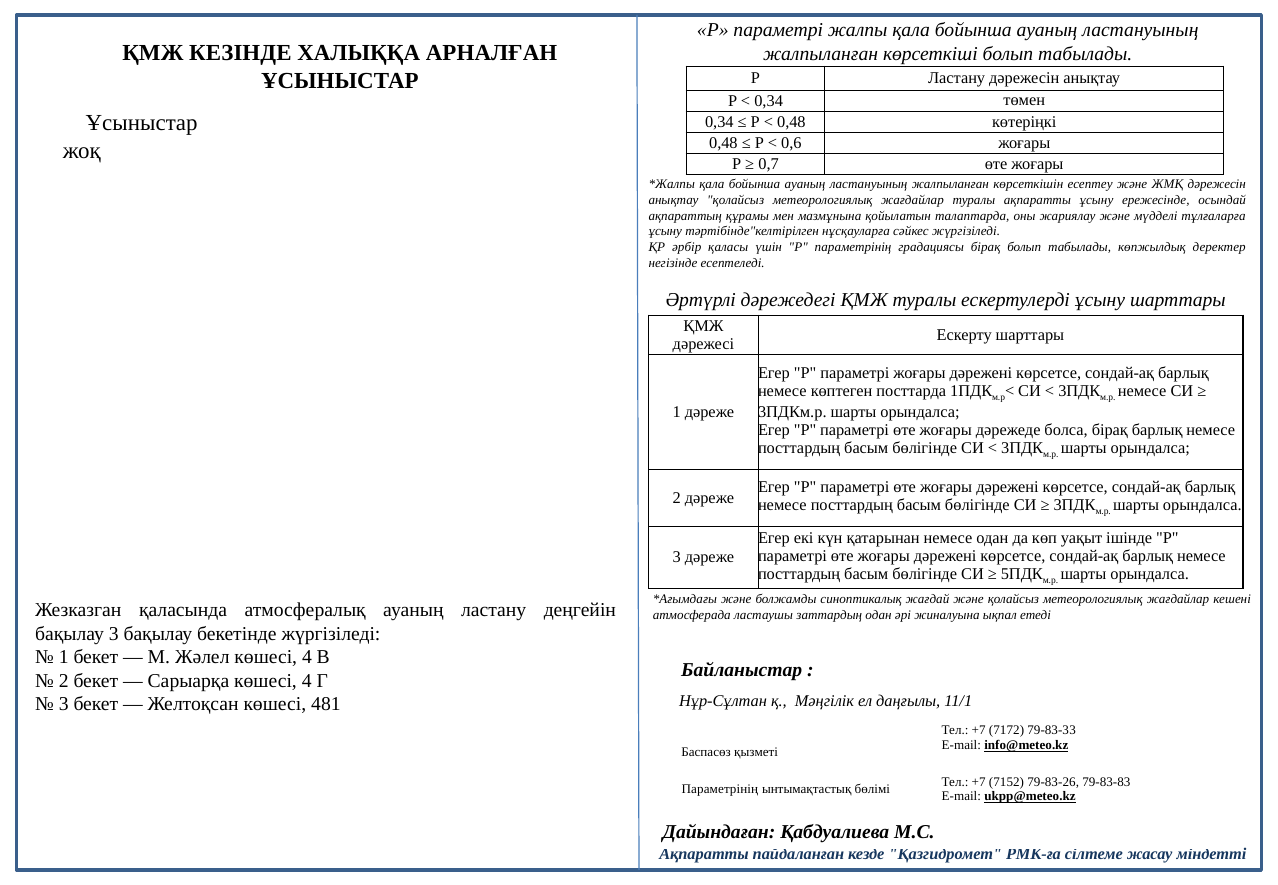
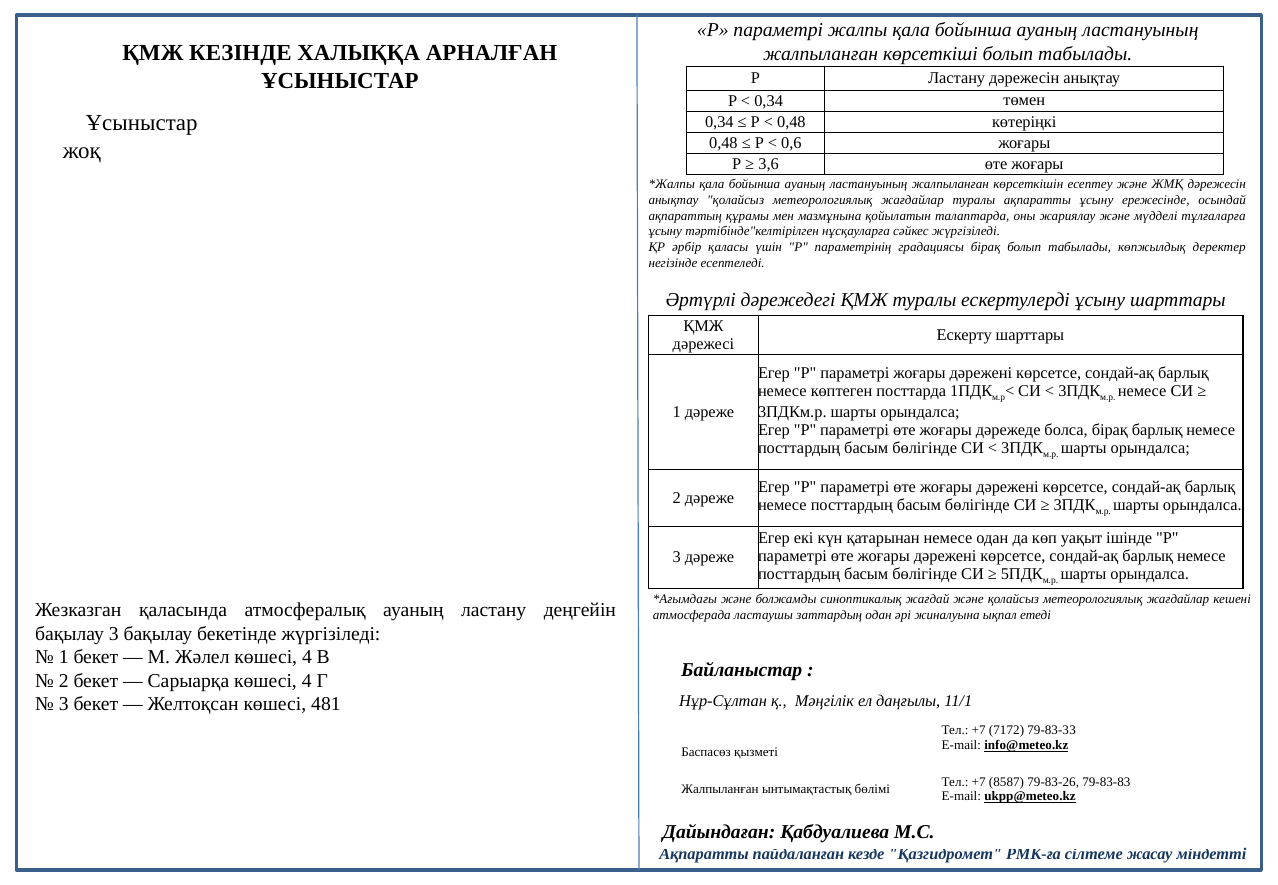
0,7: 0,7 -> 3,6 (769, 164)
7152: 7152 -> 8587 (1007, 782)
Параметрінің: Параметрінің -> Жалпыланған (720, 789)
